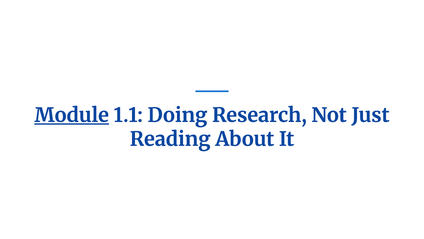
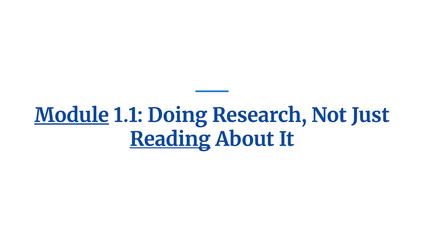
Reading underline: none -> present (170, 139)
